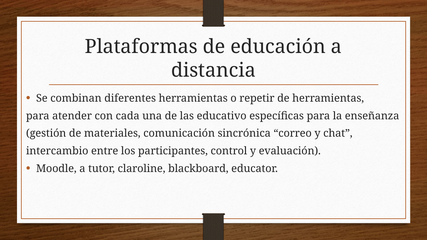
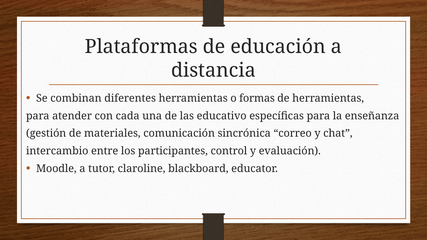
repetir: repetir -> formas (257, 98)
